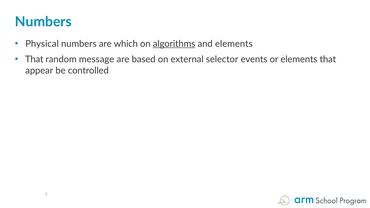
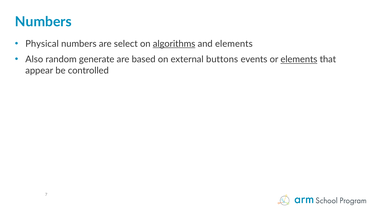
which: which -> select (126, 44)
That: That -> Also (34, 59)
message: message -> generate (97, 59)
selector: selector -> buttons (222, 59)
elements underline: none -> present (299, 59)
